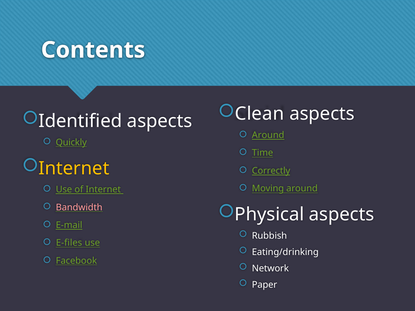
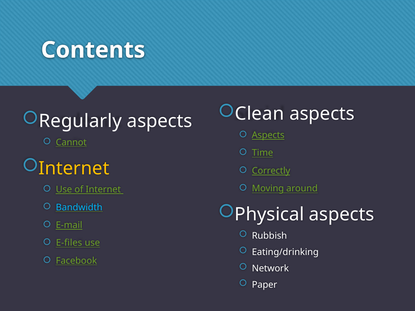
Identified: Identified -> Regularly (80, 121)
Around: Around -> Aspects (268, 135)
Quickly: Quickly -> Cannot (71, 143)
Bandwidth colour: pink -> light blue (79, 207)
